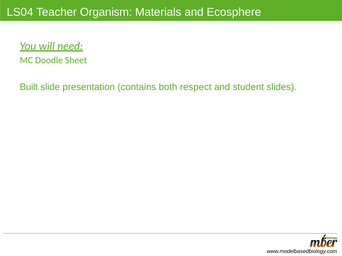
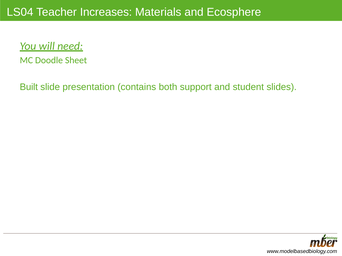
Organism: Organism -> Increases (106, 12)
respect: respect -> support (196, 87)
